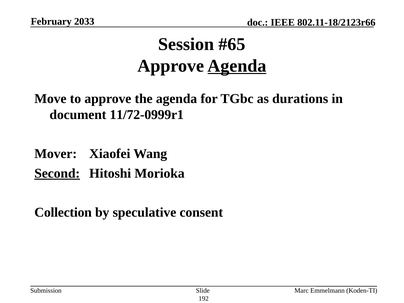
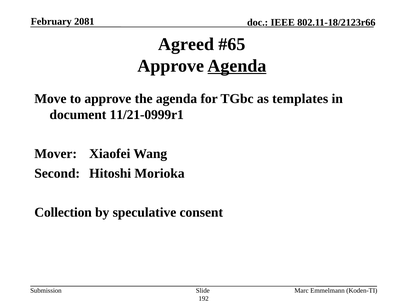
2033: 2033 -> 2081 (84, 21)
Session: Session -> Agreed (186, 44)
durations: durations -> templates (300, 99)
11/72-0999r1: 11/72-0999r1 -> 11/21-0999r1 (147, 115)
Second underline: present -> none (57, 173)
